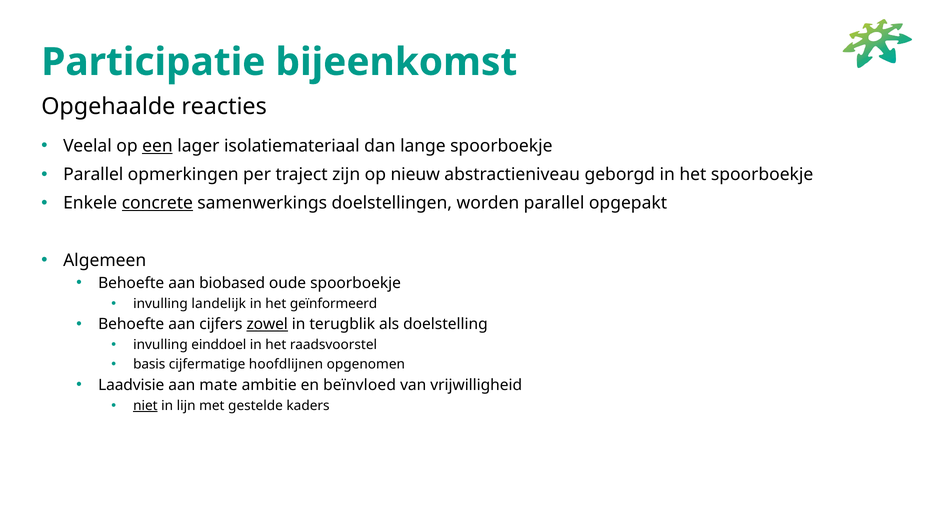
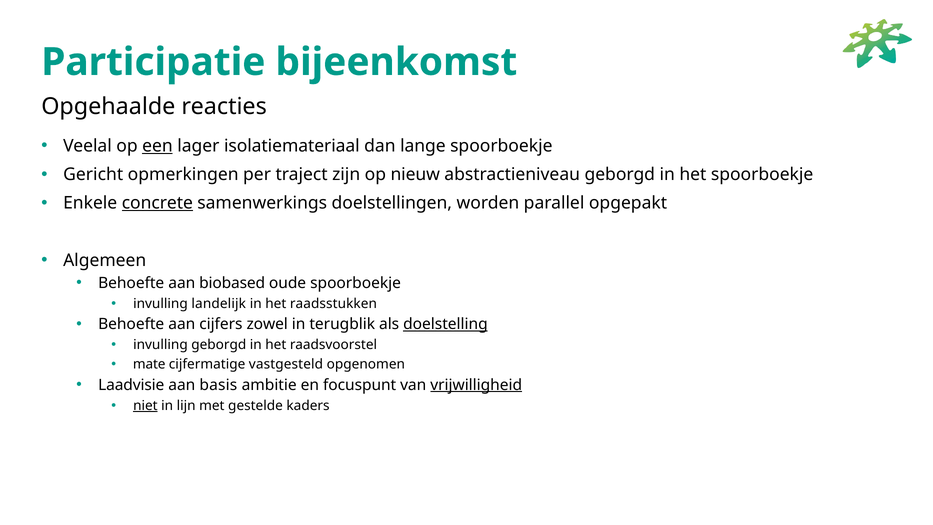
Parallel: Parallel -> Gericht (93, 174)
geïnformeerd: geïnformeerd -> raadsstukken (333, 304)
zowel underline: present -> none (267, 324)
doelstelling underline: none -> present (445, 324)
invulling einddoel: einddoel -> geborgd (219, 345)
basis: basis -> mate (149, 364)
hoofdlijnen: hoofdlijnen -> vastgesteld (286, 364)
mate: mate -> basis (218, 385)
beïnvloed: beïnvloed -> focuspunt (360, 385)
vrijwilligheid underline: none -> present (476, 385)
